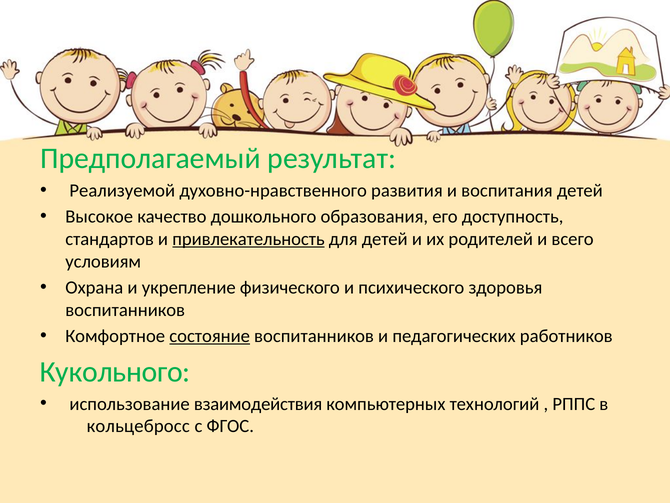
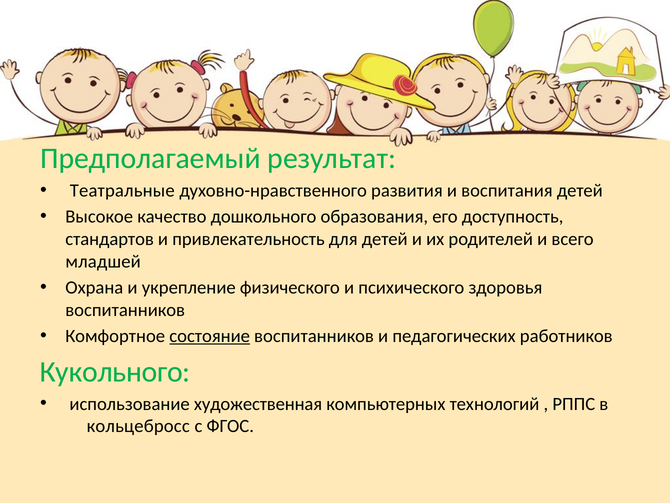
Реализуемой: Реализуемой -> Театральные (122, 190)
привлекательность underline: present -> none (248, 239)
условиям: условиям -> младшей (103, 261)
взаимодействия: взаимодействия -> художественная (258, 403)
